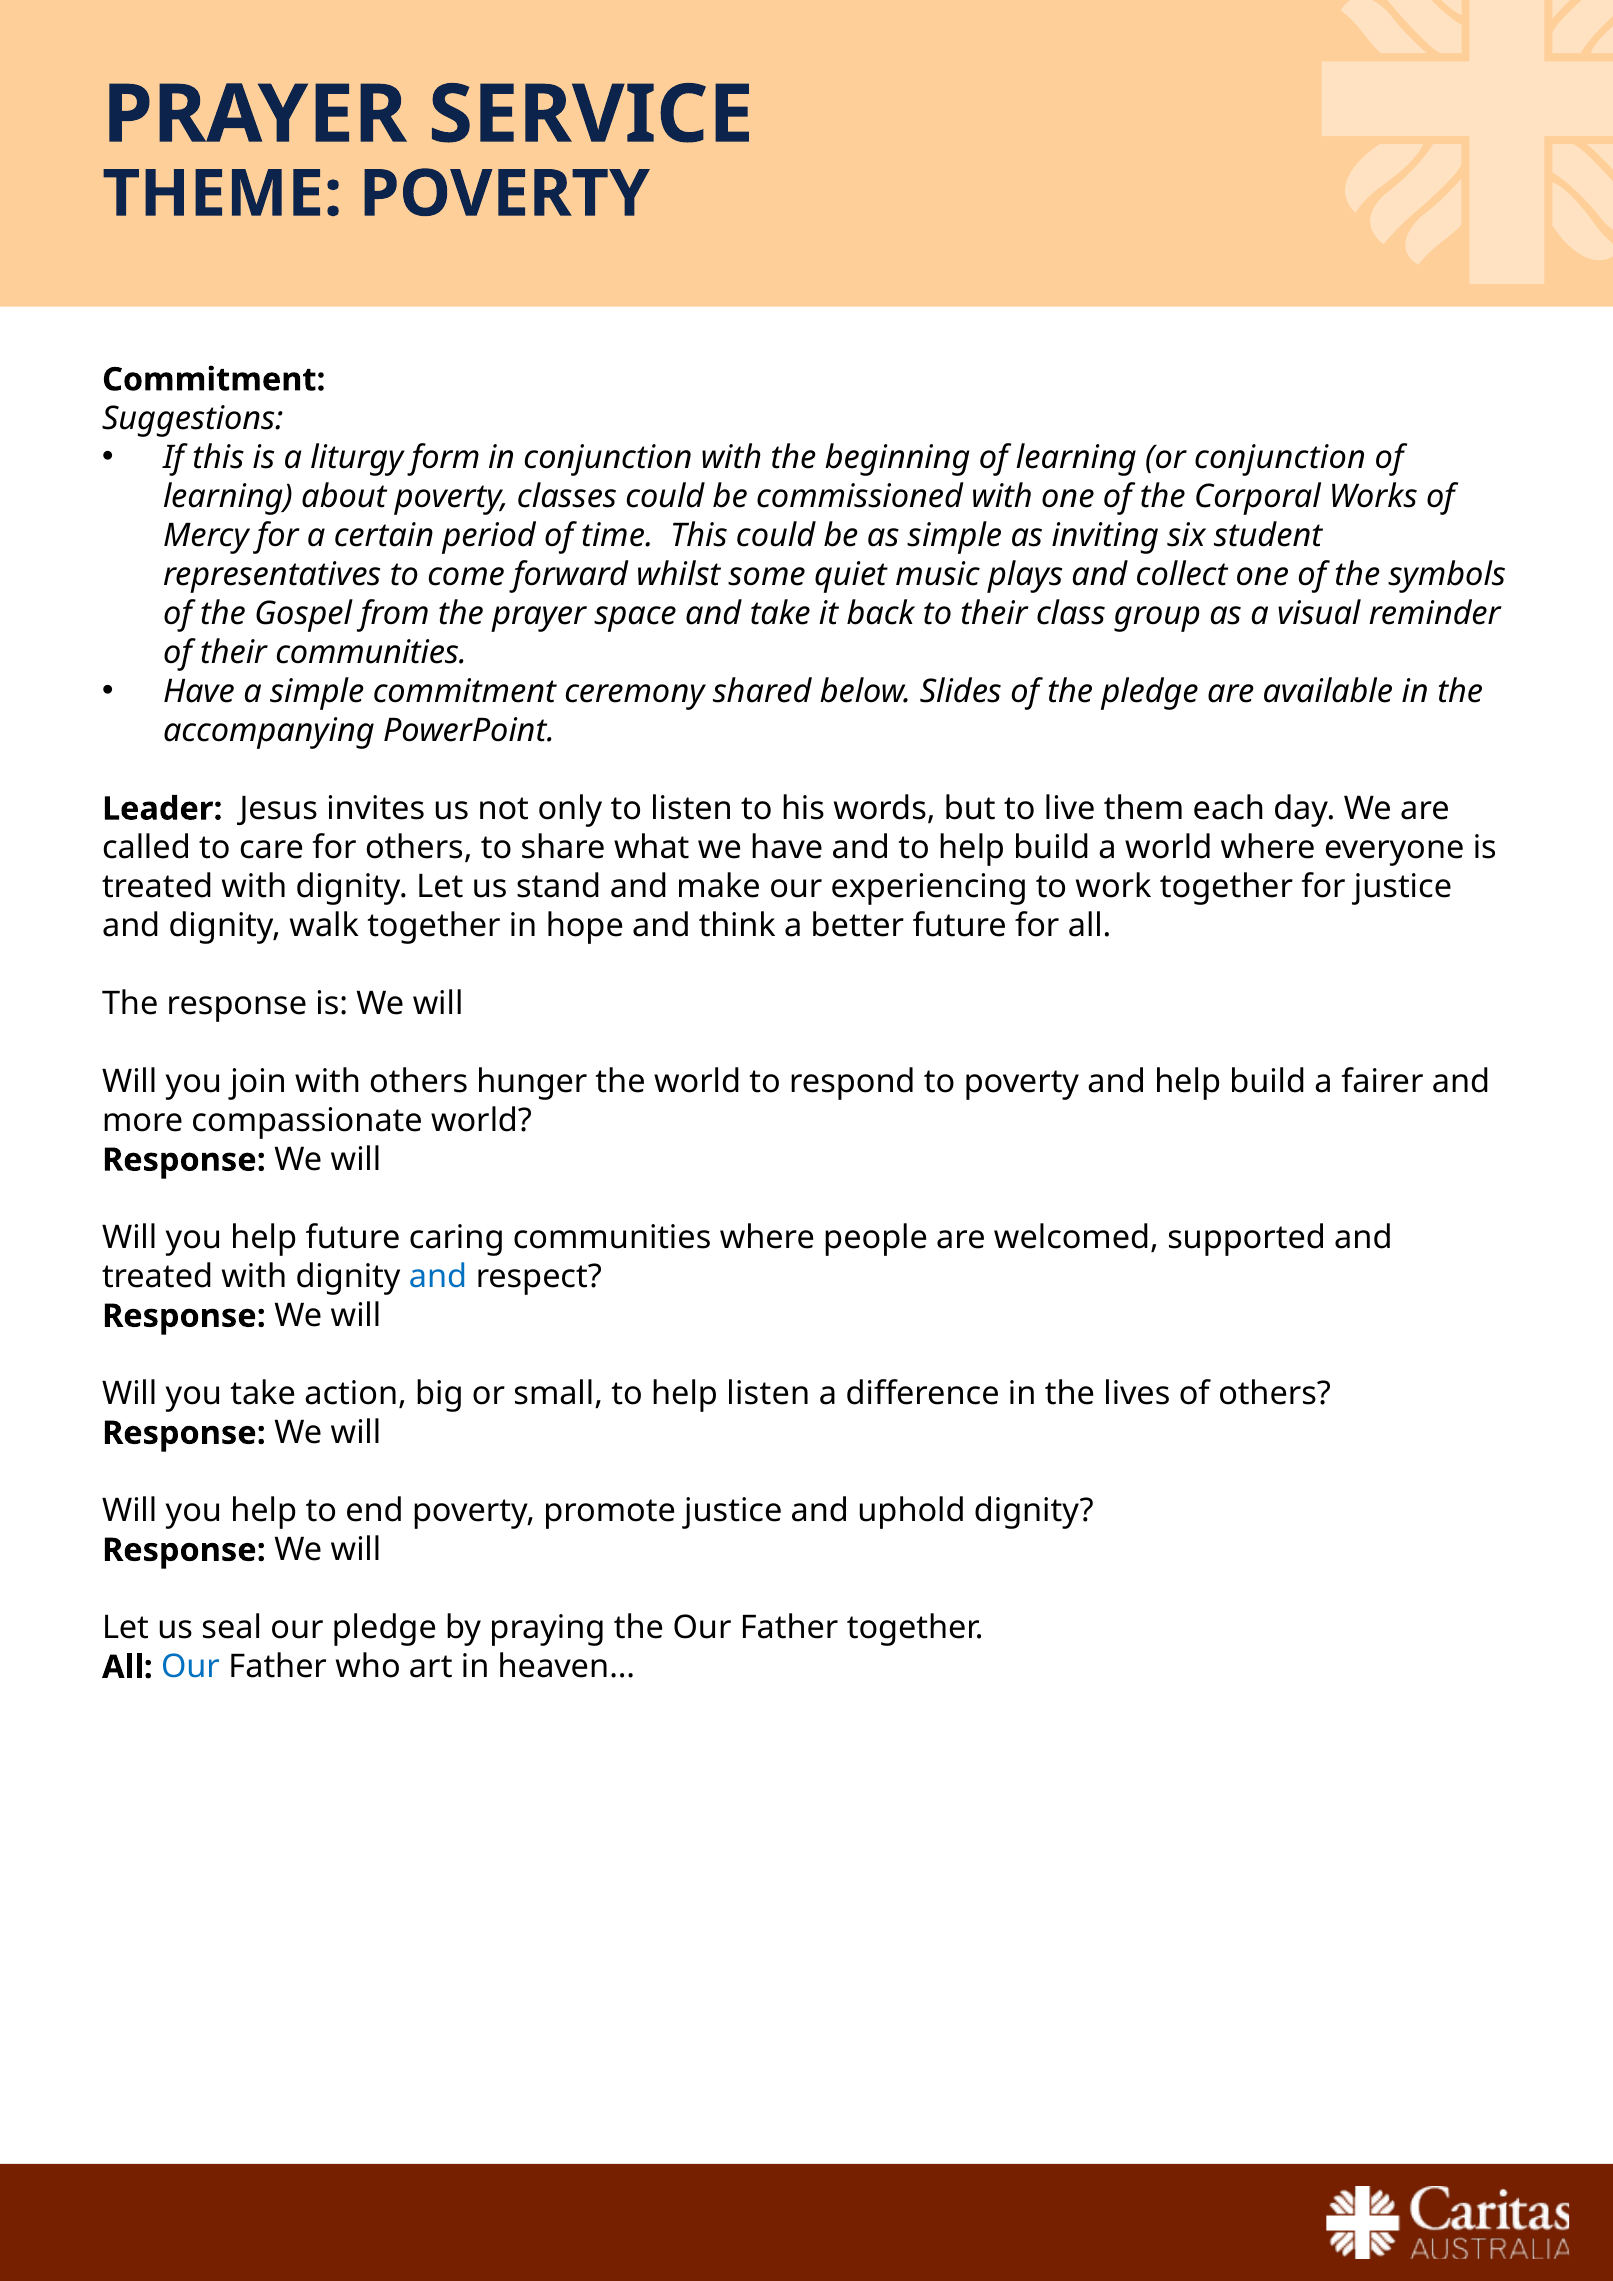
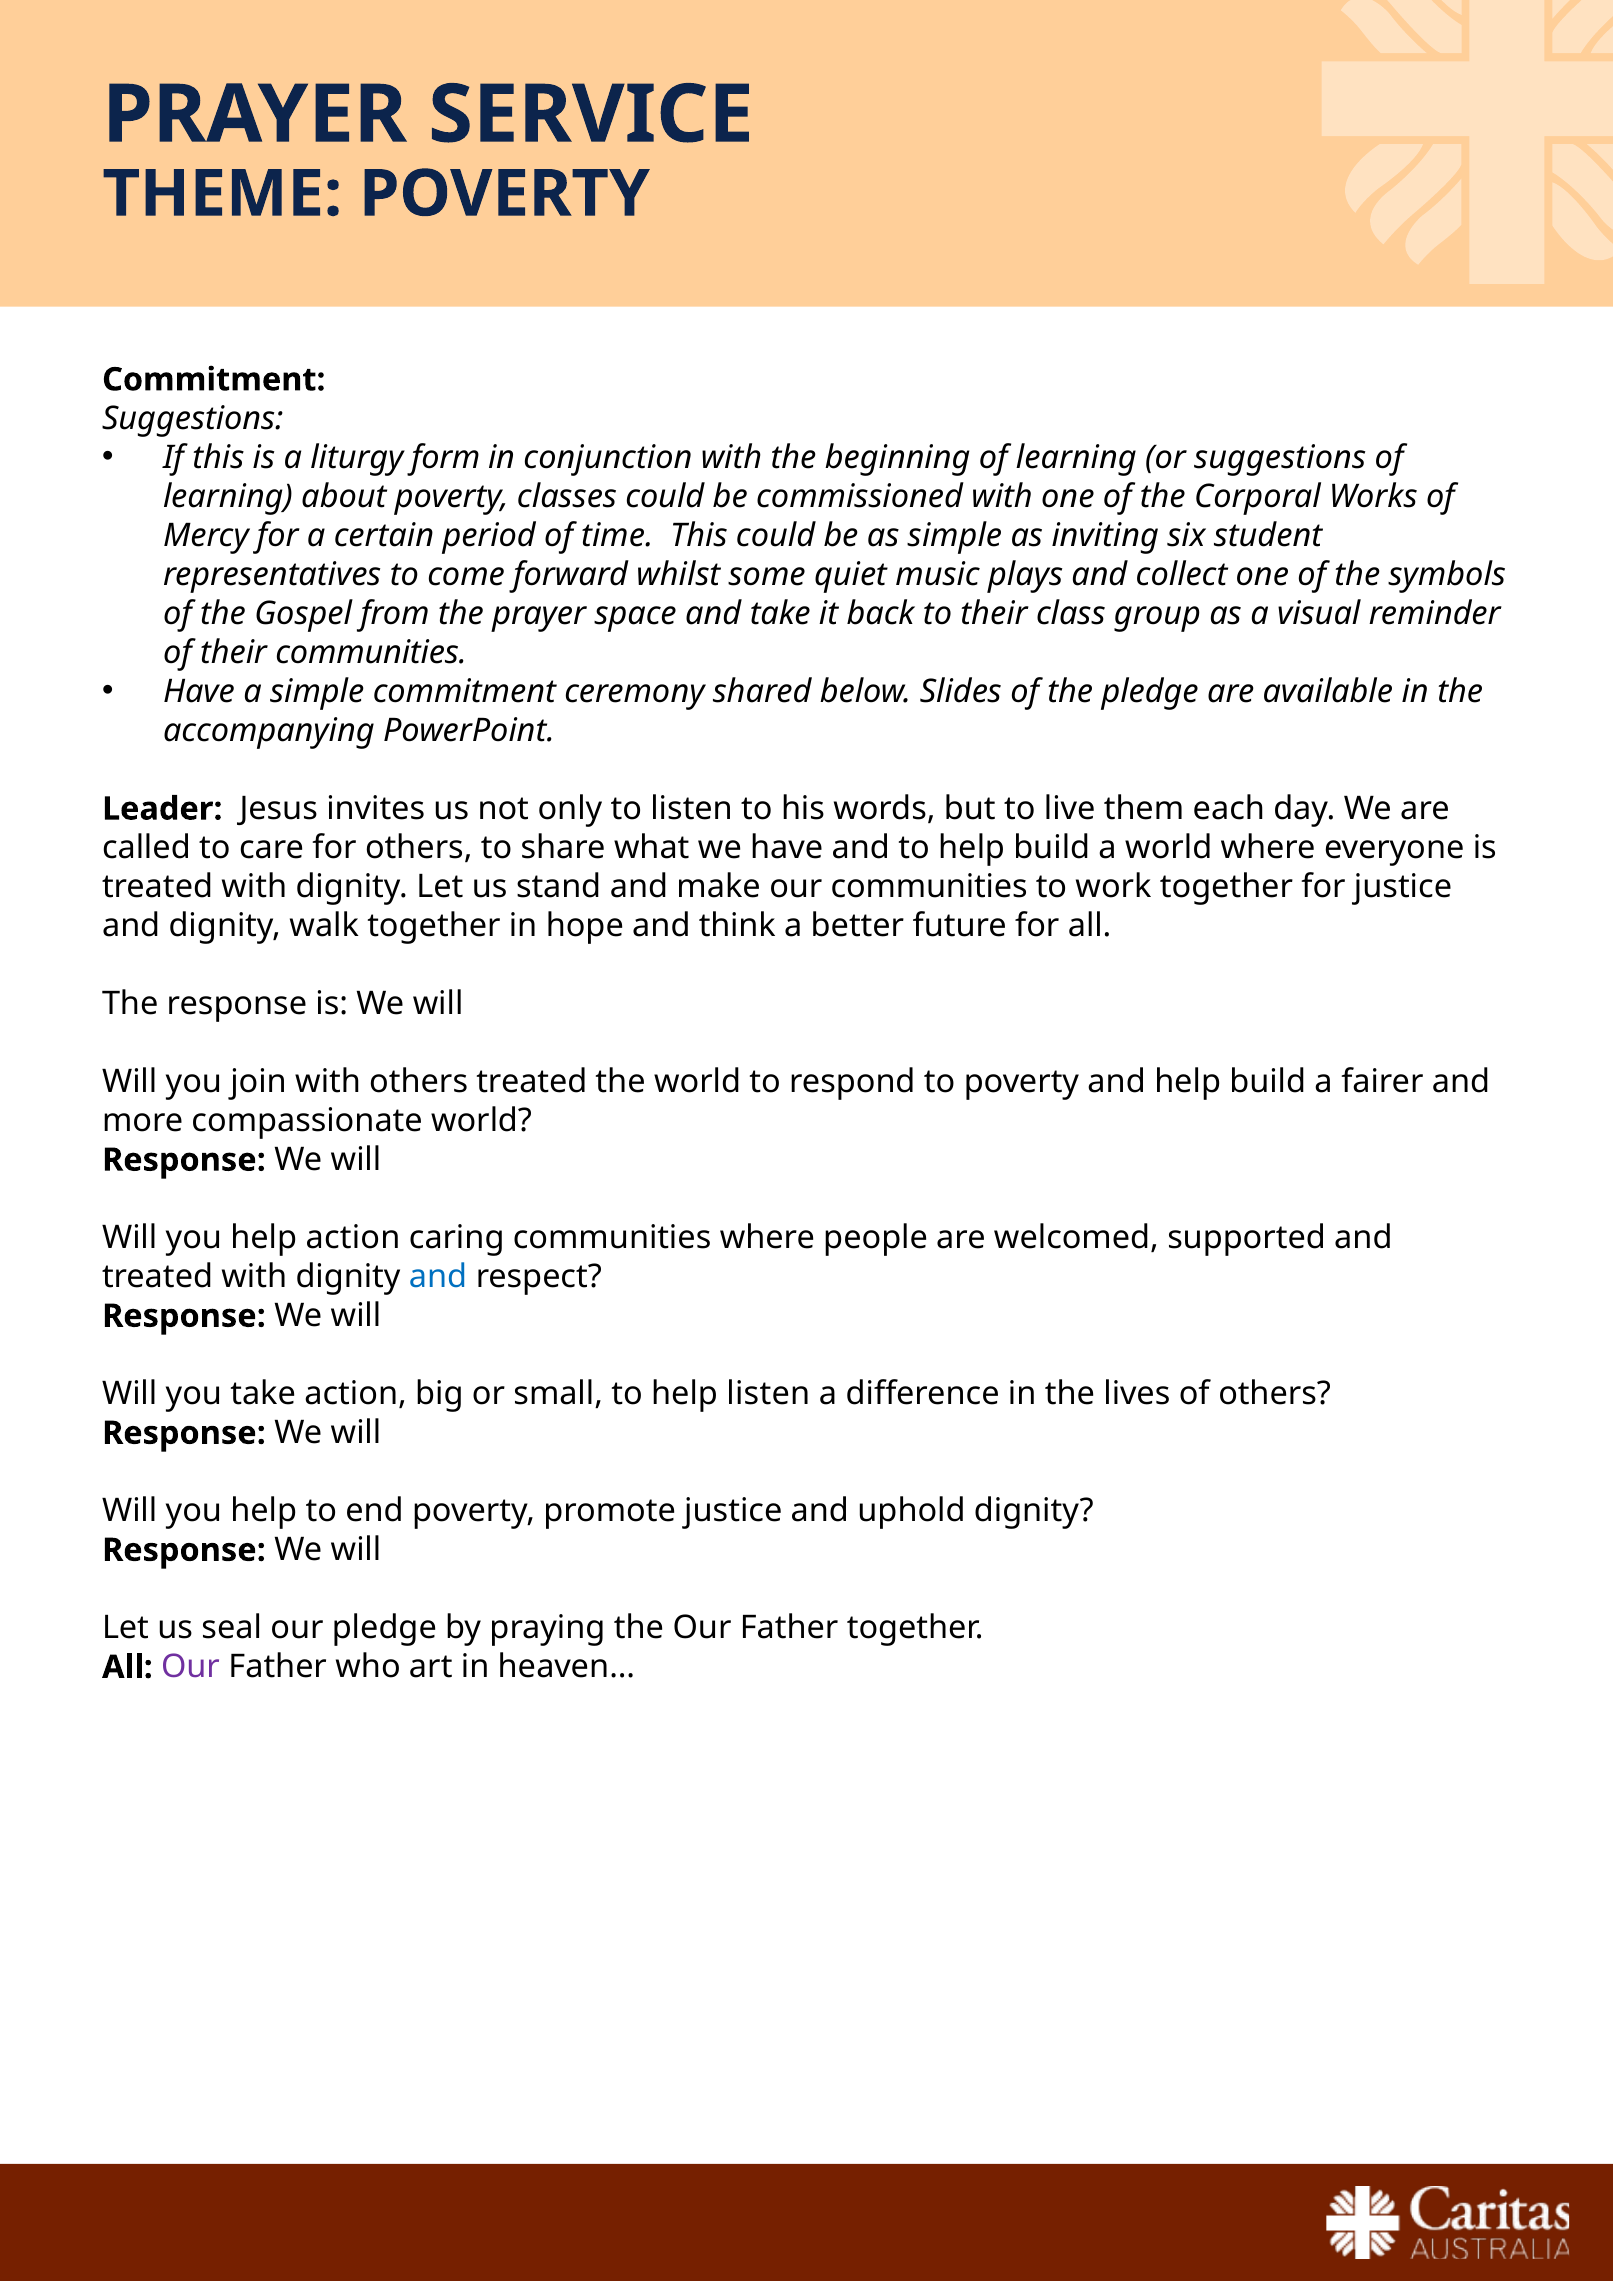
or conjunction: conjunction -> suggestions (1280, 458)
our experiencing: experiencing -> communities (929, 887)
others hunger: hunger -> treated (532, 1082)
help future: future -> action (353, 1238)
Our colour: blue -> purple (191, 1667)
